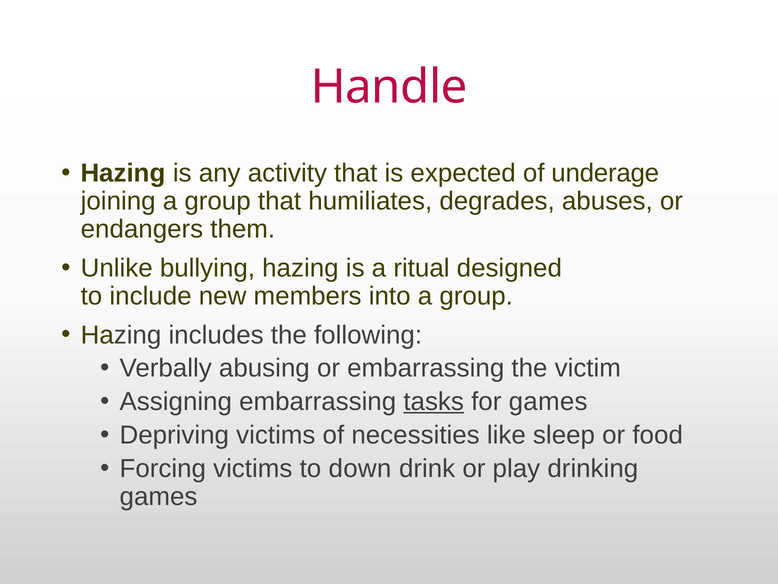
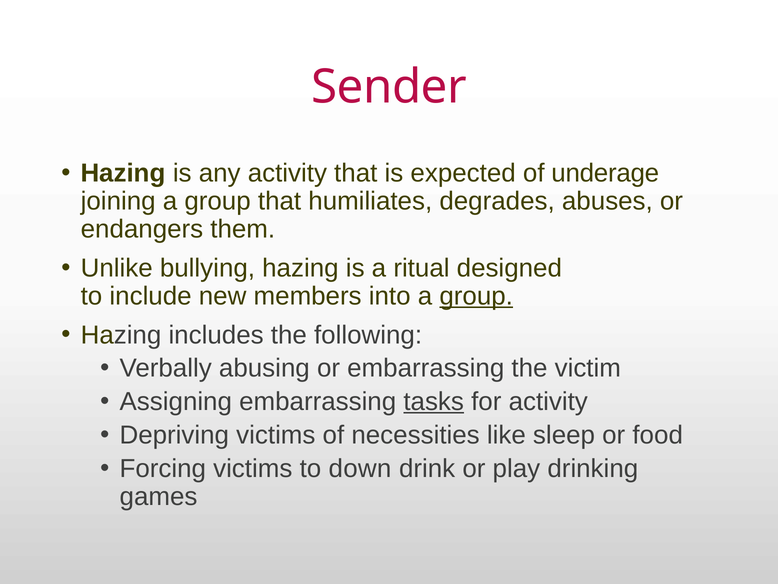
Handle: Handle -> Sender (389, 87)
group underline: none -> present (476, 296)
for games: games -> activity (548, 401)
